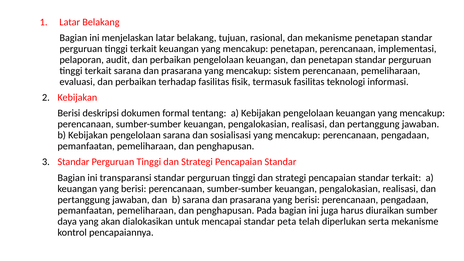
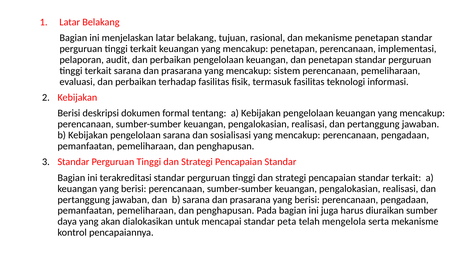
transparansi: transparansi -> terakreditasi (126, 178)
diperlukan: diperlukan -> mengelola (344, 222)
